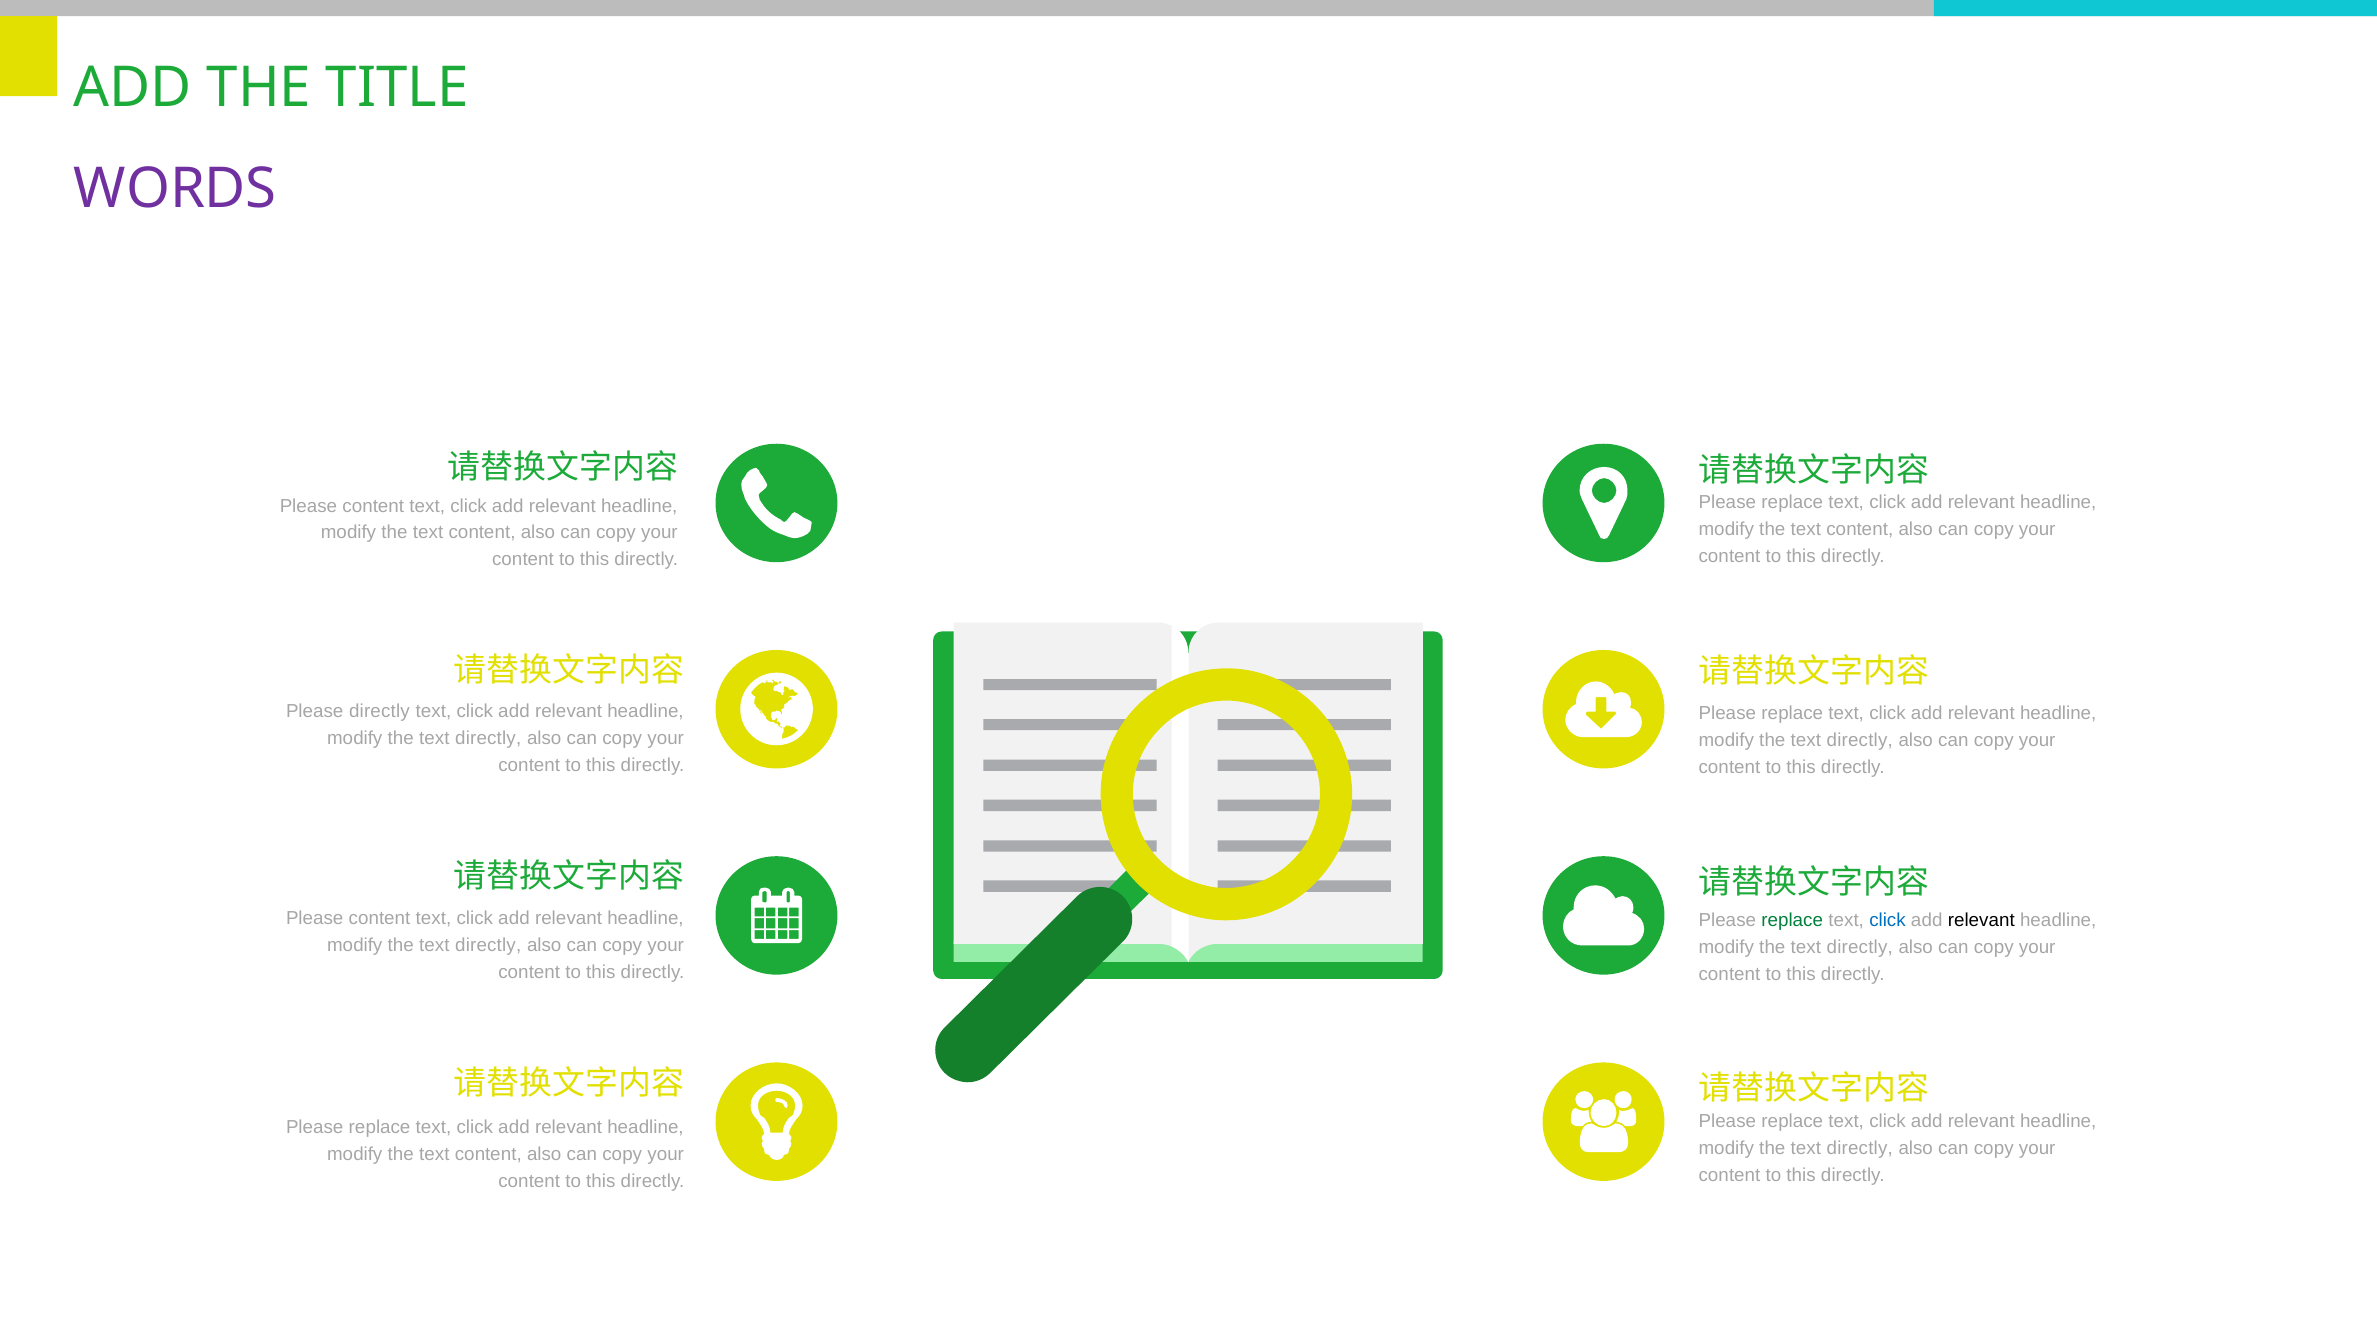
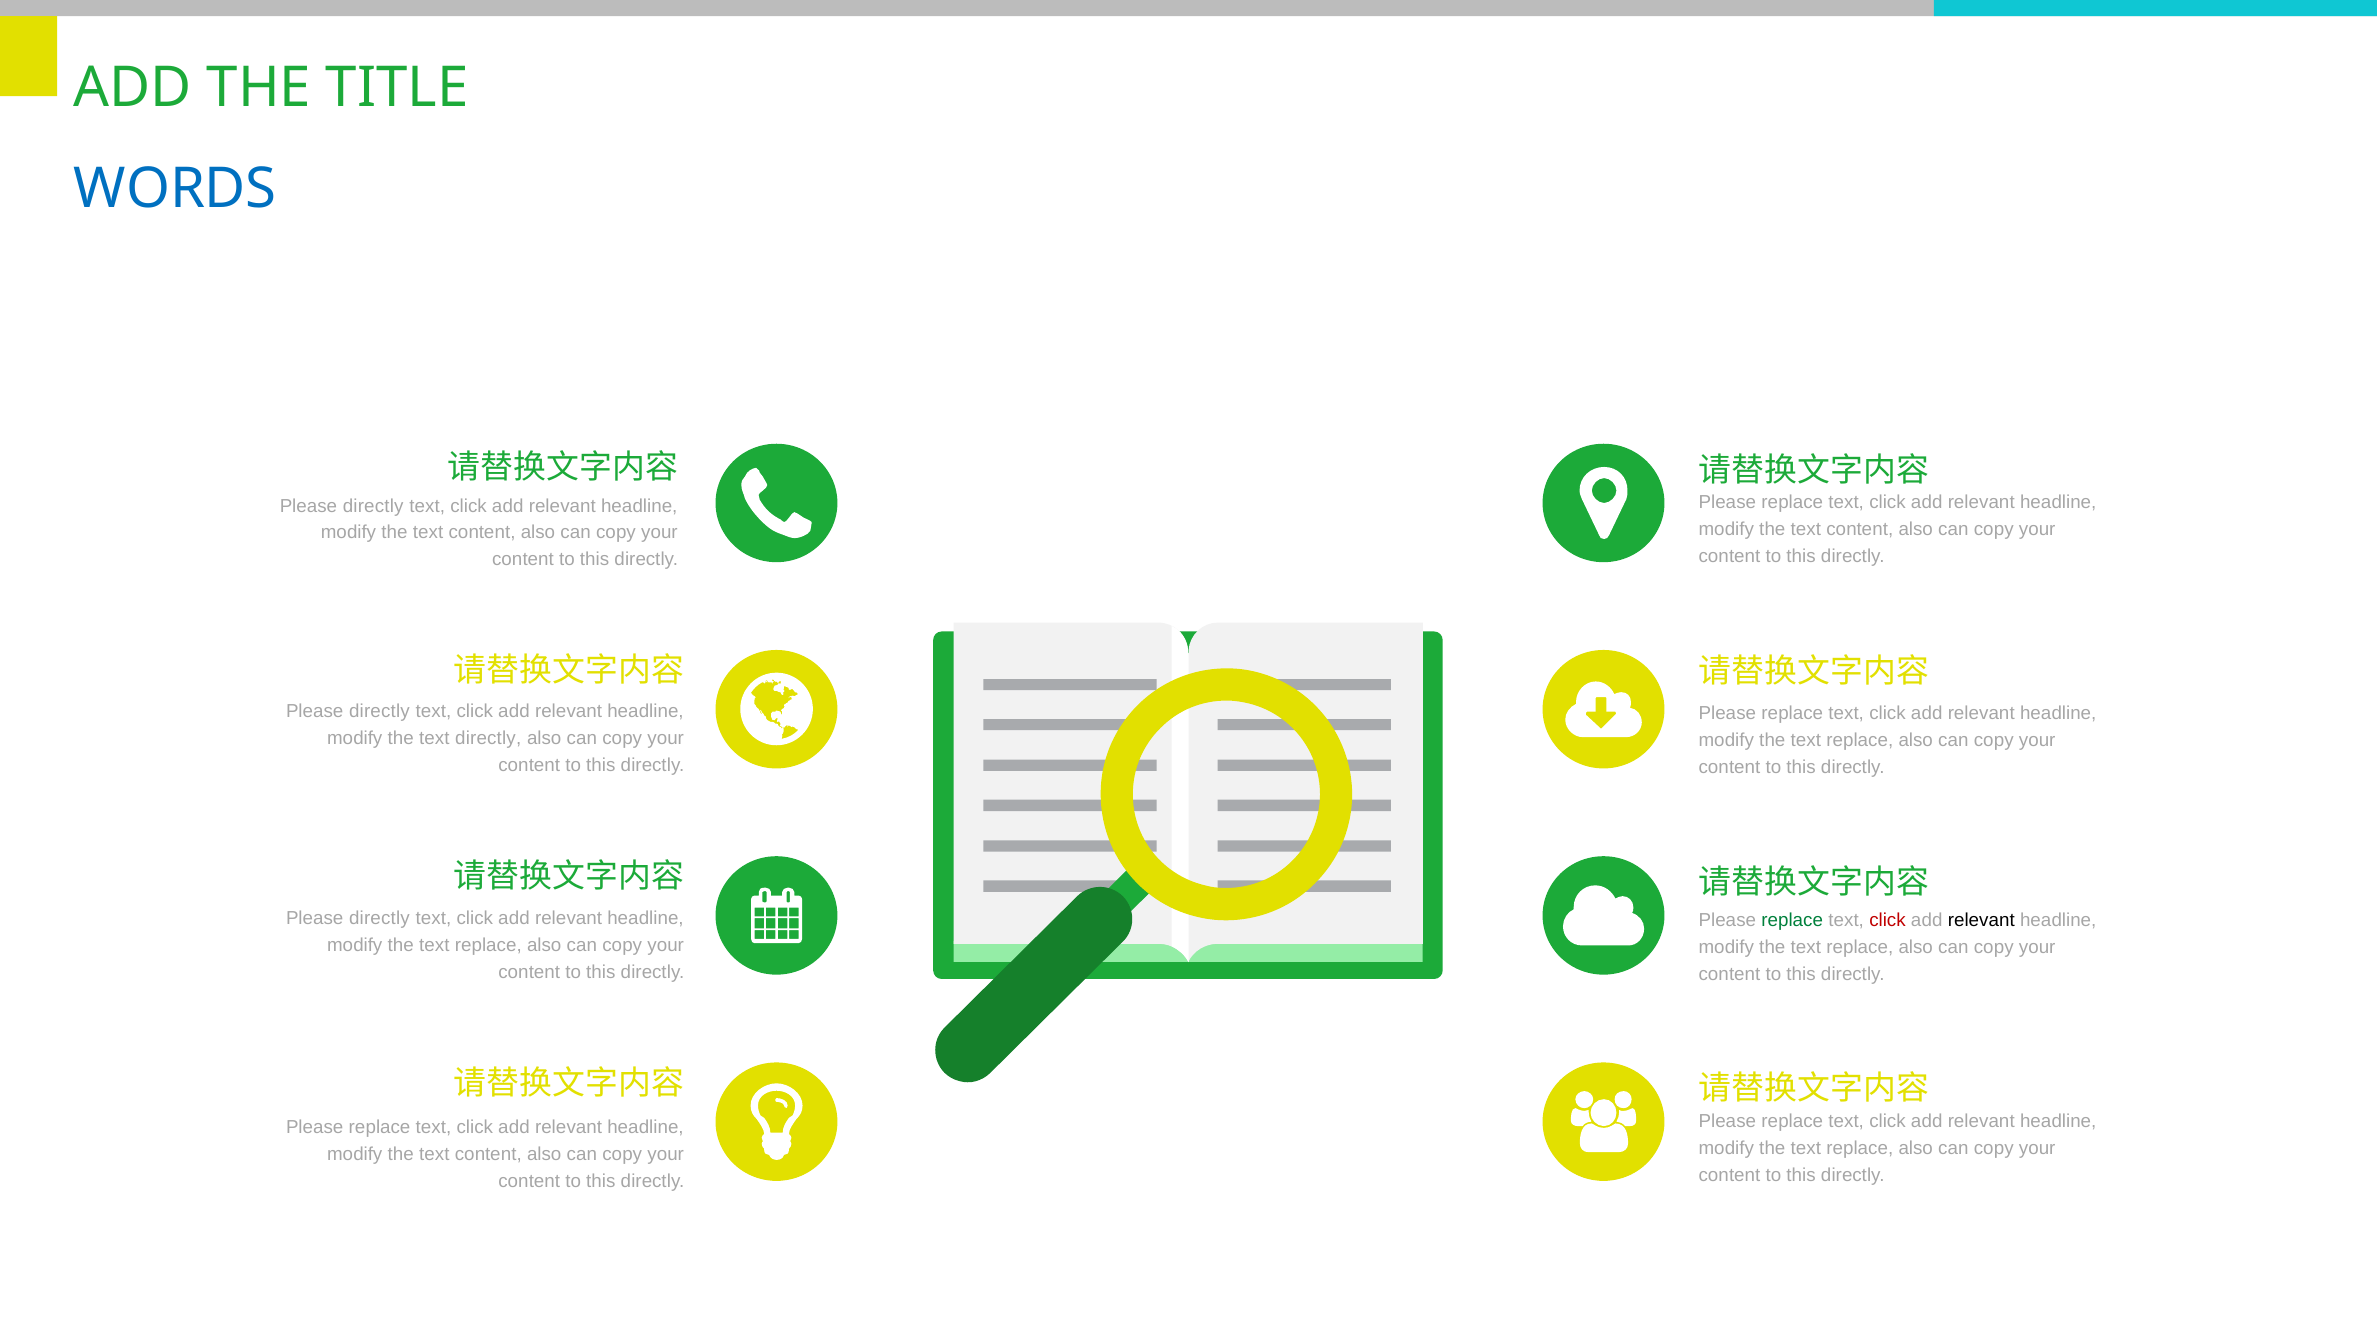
WORDS colour: purple -> blue (175, 189)
content: content -> directly (373, 506)
directly: directly -> replace (1860, 741)
content: content -> directly (379, 918)
click colour: blue -> red (1888, 920)
directly: directly -> replace (488, 945)
directly: directly -> replace (1860, 947)
directly: directly -> replace (1860, 1148)
